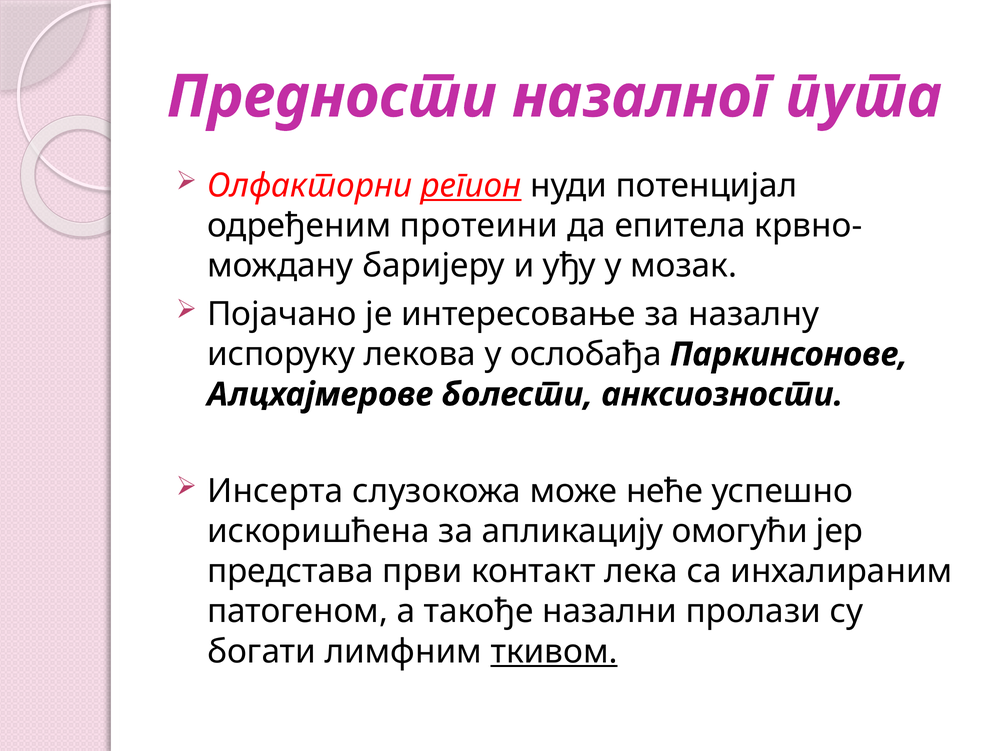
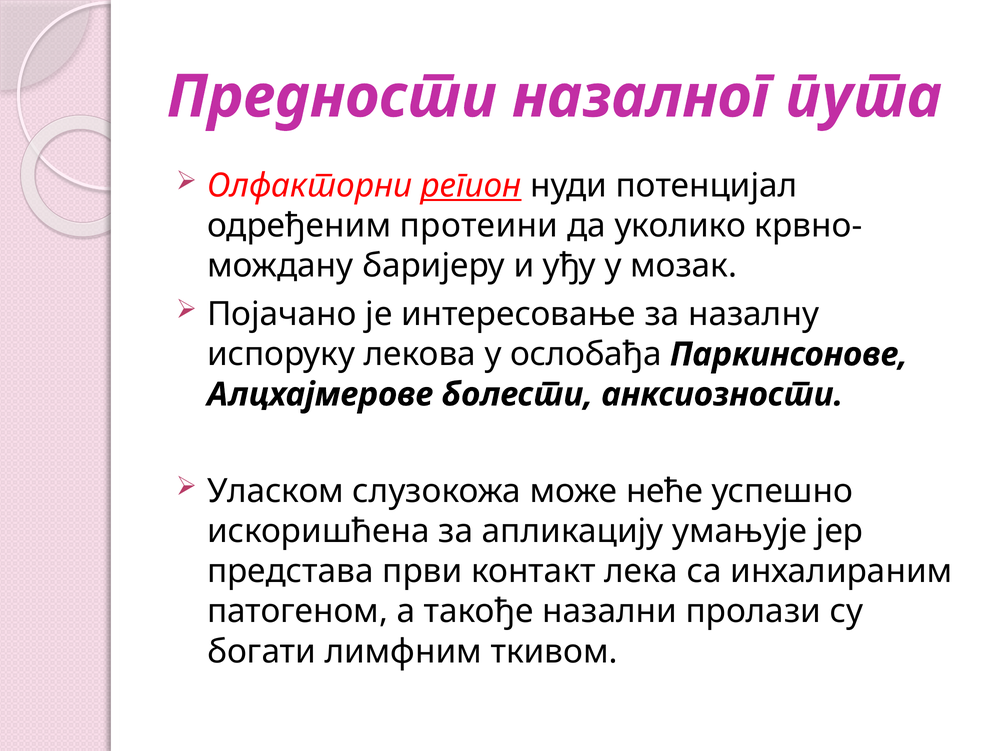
епитела: епитела -> уколико (680, 226)
Инсерта: Инсерта -> Уласком (276, 491)
омогући: омогући -> умањује (740, 531)
ткивом underline: present -> none (554, 651)
